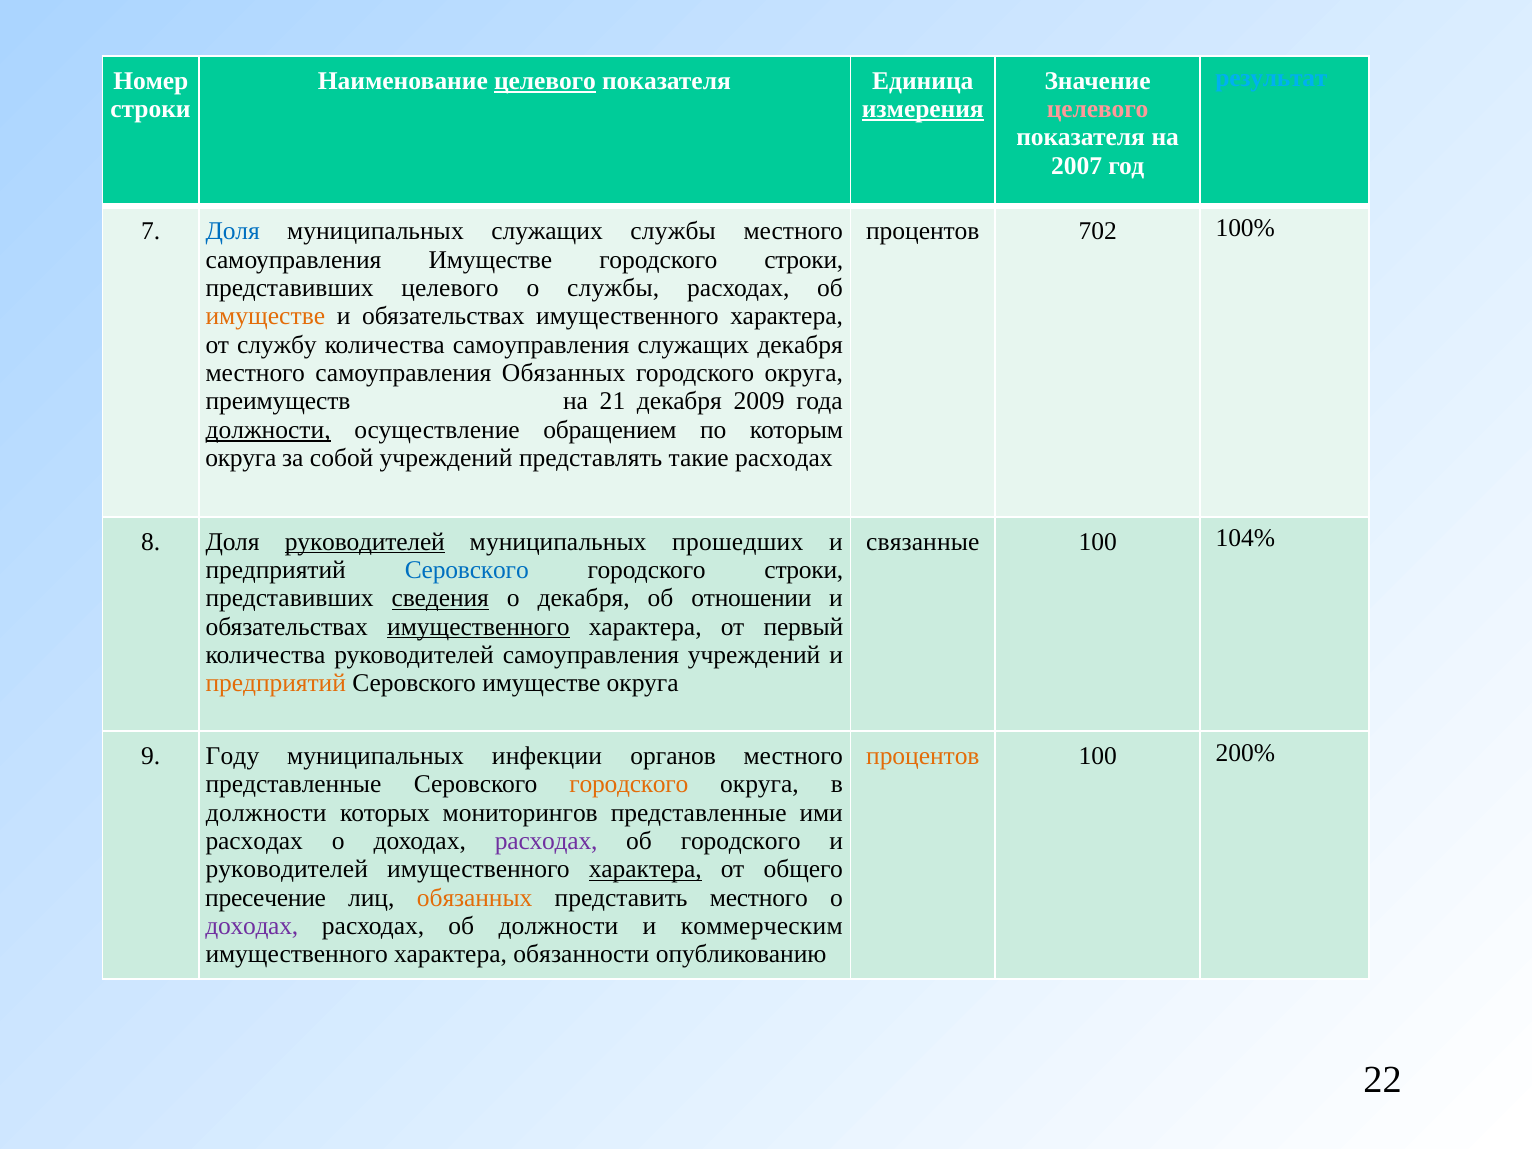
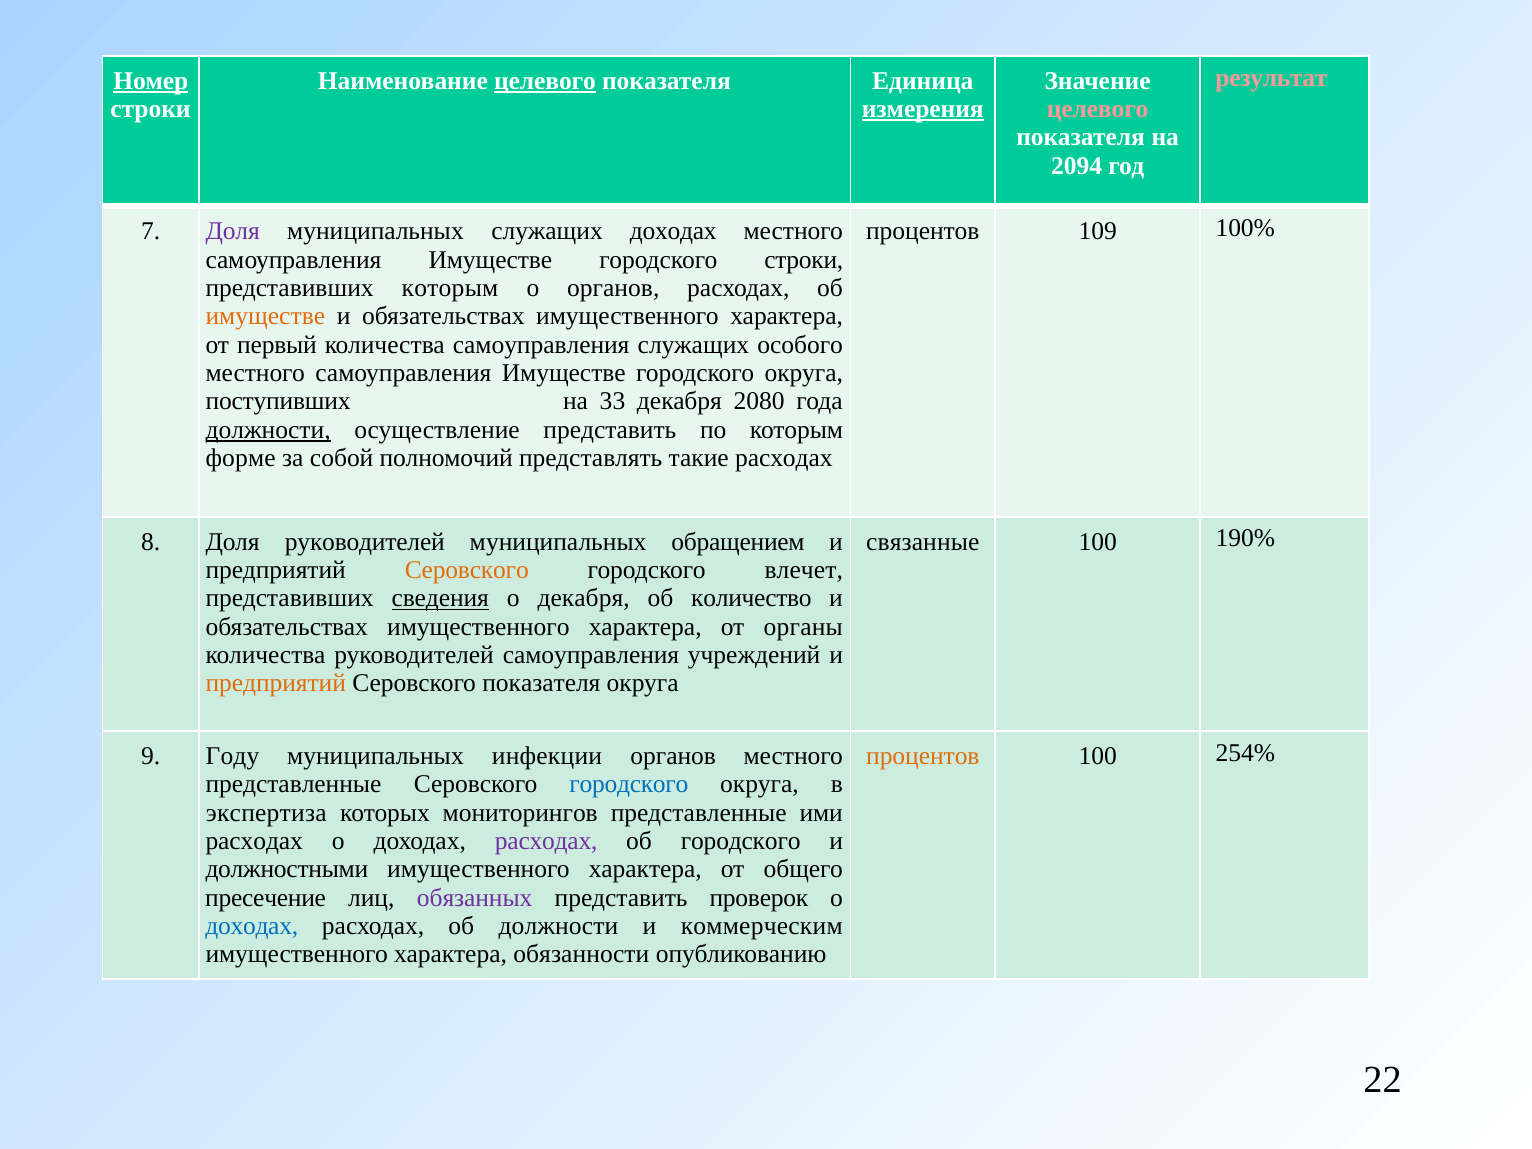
результат colour: light blue -> pink (1271, 78)
Номер underline: none -> present (151, 81)
2007: 2007 -> 2094 (1077, 166)
Доля colour: blue -> purple (233, 231)
служащих службы: службы -> доходах (673, 231)
702: 702 -> 109 (1098, 231)
представивших целевого: целевого -> которым (450, 288)
о службы: службы -> органов (613, 288)
службу: службу -> первый (277, 345)
служащих декабря: декабря -> особого (800, 345)
Обязанных: Обязанных -> Имуществе (564, 373)
преимуществ: преимуществ -> поступивших (278, 401)
21: 21 -> 33 (613, 401)
2009: 2009 -> 2080 (759, 401)
осуществление обращением: обращением -> представить (610, 430)
округа: округа -> форме (241, 458)
собой учреждений: учреждений -> полномочий (446, 458)
руководителей underline: present -> none (365, 542)
прошедших: прошедших -> обращением (738, 542)
104%: 104% -> 190% (1245, 539)
Серовского colour: blue -> orange (467, 570)
строки: строки -> влечет (804, 570)
отношении: отношении -> количество (751, 598)
имущественного underline: present -> none (478, 627)
первый: первый -> органы (803, 627)
Серовского имуществе: имуществе -> показателя (541, 683)
200%: 200% -> 254% (1245, 753)
городского colour: orange -> blue (629, 784)
должности: должности -> экспертиза (266, 813)
руководителей: руководителей -> должностными (287, 869)
характера underline: present -> none (645, 869)
обязанных colour: orange -> purple (475, 898)
представить местного: местного -> проверок (759, 898)
доходах colour: purple -> blue (252, 926)
